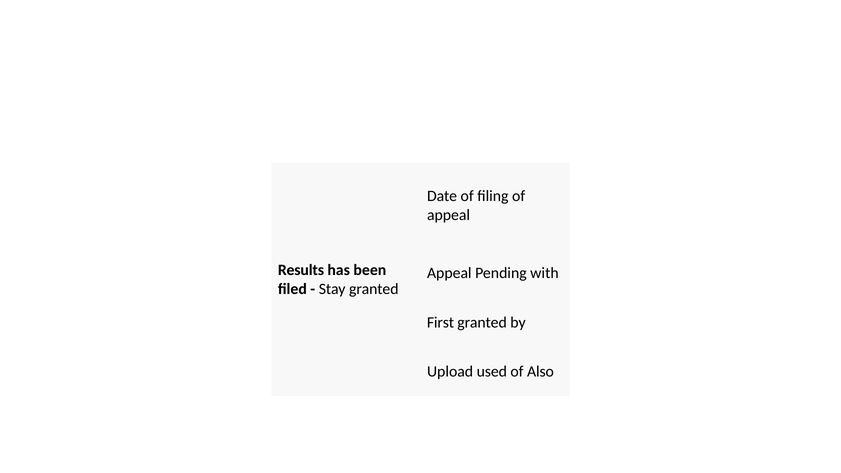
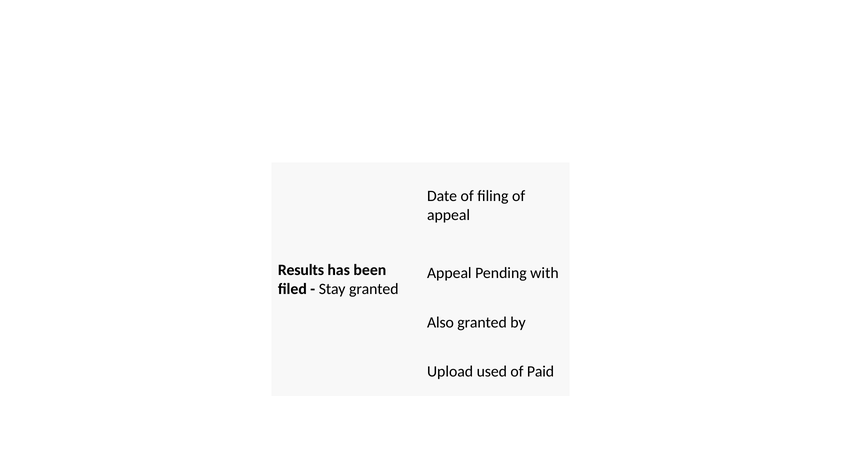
First: First -> Also (440, 322)
Also: Also -> Paid (541, 372)
